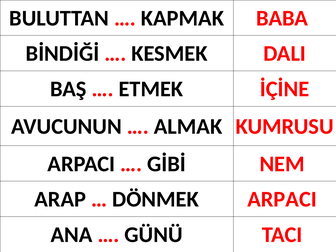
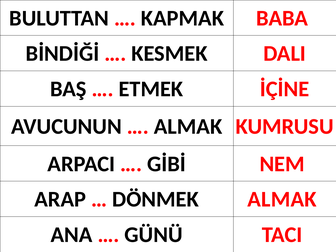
DÖNMEK ARPACI: ARPACI -> ALMAK (282, 199)
